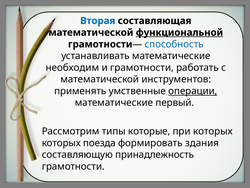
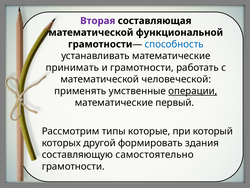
Вторая colour: blue -> purple (98, 21)
функциональной underline: present -> none (179, 32)
необходим: необходим -> принимать (72, 67)
инструментов: инструментов -> человеческой (176, 79)
при которых: которых -> который (213, 131)
поезда: поезда -> другой (99, 143)
принадлежность: принадлежность -> самостоятельно (155, 154)
